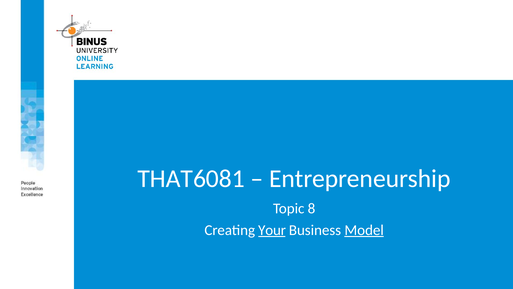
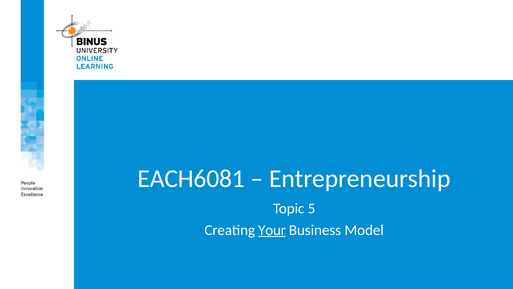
THAT6081: THAT6081 -> EACH6081 (191, 179)
8: 8 -> 5 (312, 208)
Model underline: present -> none (364, 230)
